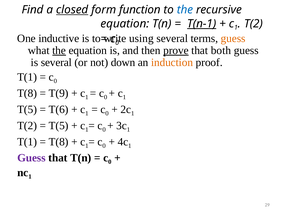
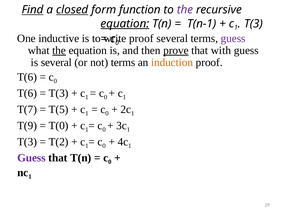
Find underline: none -> present (33, 10)
the colour: blue -> purple (185, 10)
equation underline: none -> present (125, 24)
T(n-1 underline: present -> none (202, 24)
T(2: T(2 -> T(3 (253, 24)
using: using -> proof (141, 38)
guess colour: orange -> purple (233, 38)
both: both -> with (221, 50)
not down: down -> terms (123, 63)
T(1: T(1 -> T(6 (27, 77)
T(8: T(8 -> T(6 (27, 93)
T(9: T(9 -> T(3 (59, 93)
T(5: T(5 -> T(7 (27, 110)
T(6: T(6 -> T(5 (59, 110)
T(2: T(2 -> T(9 (27, 126)
T(5: T(5 -> T(0 (59, 126)
T(1: T(1 -> T(3 (27, 142)
T(8: T(8 -> T(2 (59, 142)
